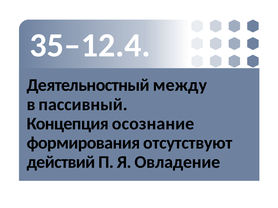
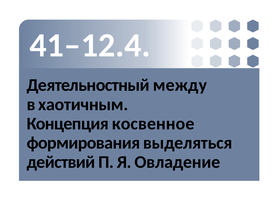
35–12.4: 35–12.4 -> 41–12.4 (90, 45)
пассивный: пассивный -> хаотичным (83, 105)
осознание: осознание -> косвенное (153, 124)
отсутствуют: отсутствуют -> выделяться (188, 143)
